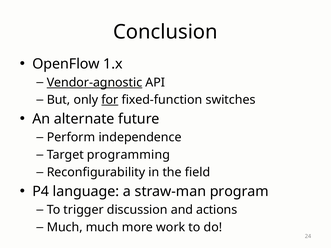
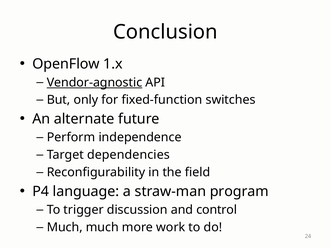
for underline: present -> none (110, 100)
programming: programming -> dependencies (128, 155)
actions: actions -> control (217, 210)
